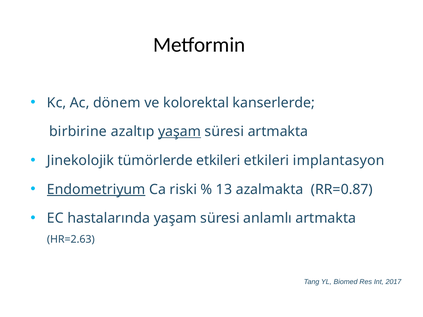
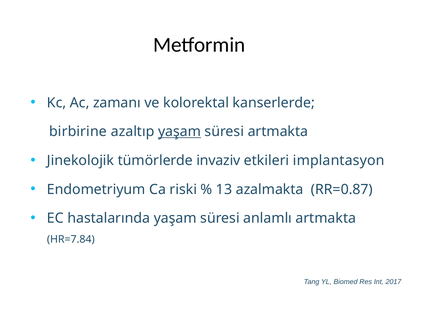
dönem: dönem -> zamanı (117, 103)
tümörlerde etkileri: etkileri -> invaziv (218, 161)
Endometriyum underline: present -> none (96, 190)
HR=2.63: HR=2.63 -> HR=7.84 (71, 239)
